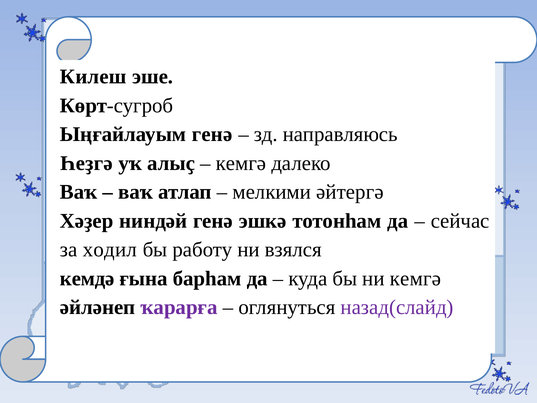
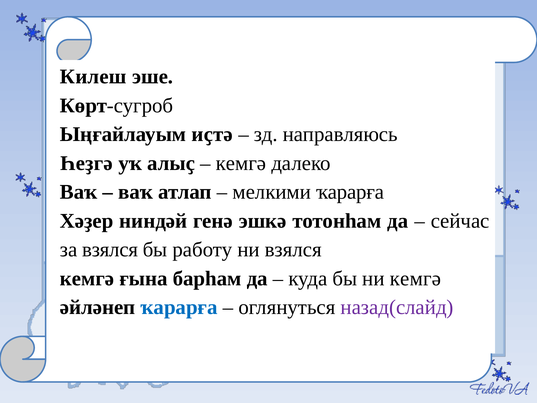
Ыңғайлауым генә: генә -> иҫтә (212, 134)
мелкими әйтергә: әйтергә -> ҡарарға (350, 192)
за ходил: ходил -> взялся (110, 250)
кемдә: кемдә -> кемгә (87, 278)
ҡарарға colour: purple -> blue (179, 307)
